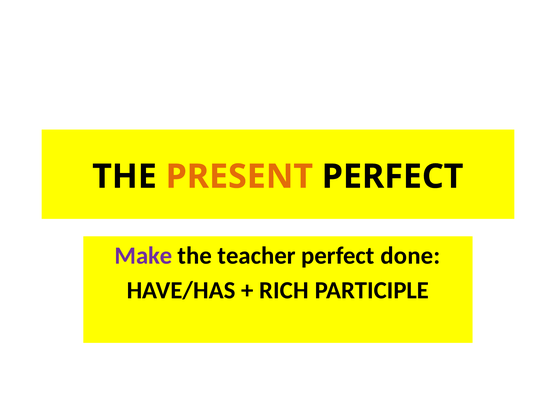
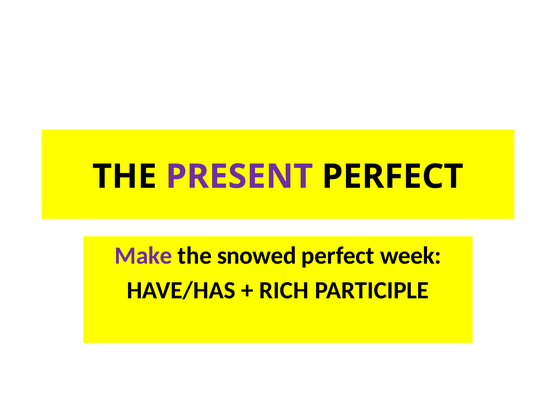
PRESENT colour: orange -> purple (239, 177)
teacher: teacher -> snowed (257, 256)
done: done -> week (411, 256)
